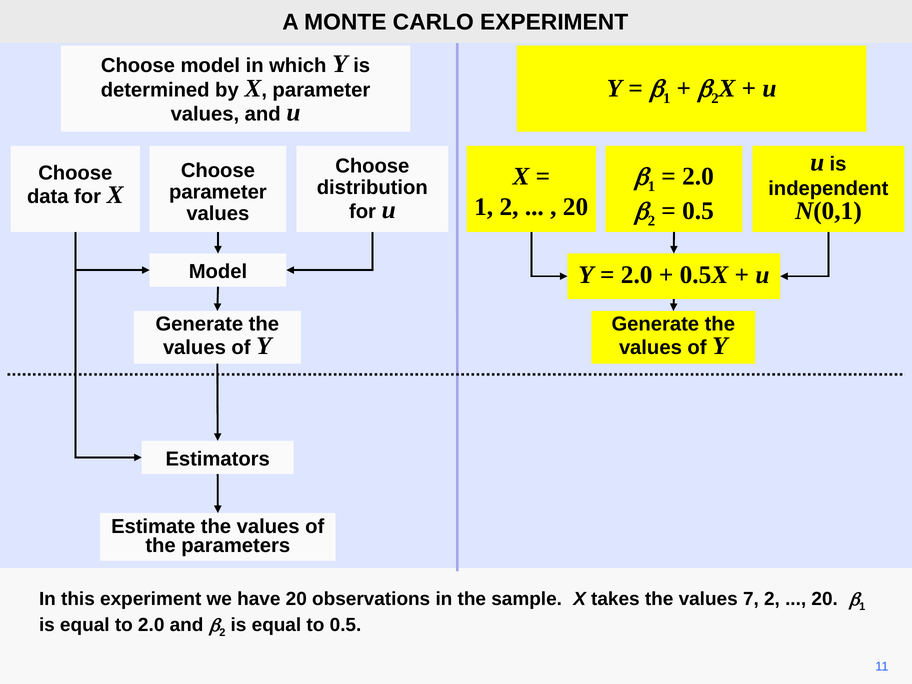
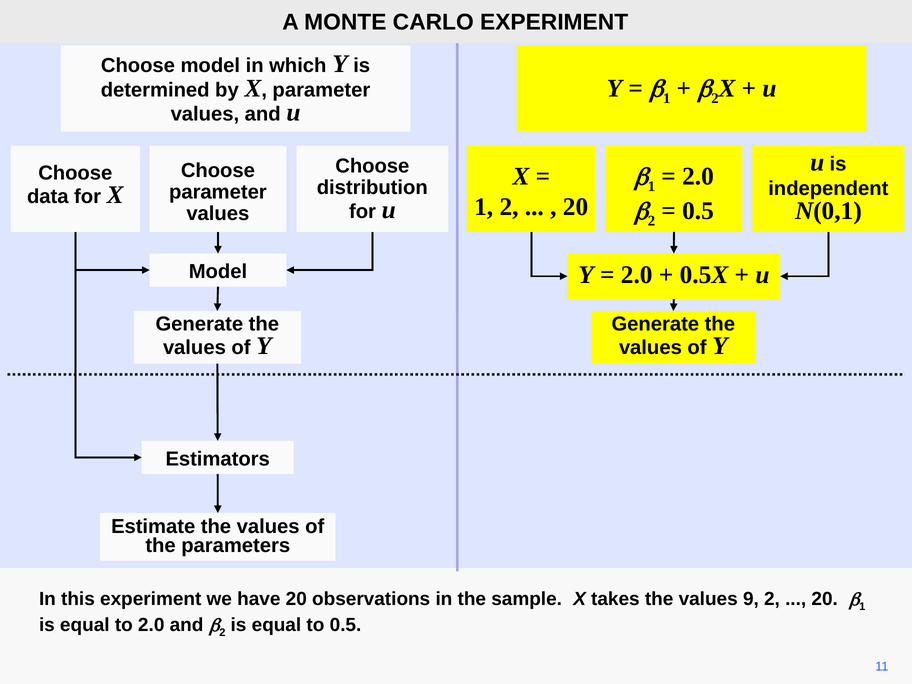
7: 7 -> 9 (751, 599)
